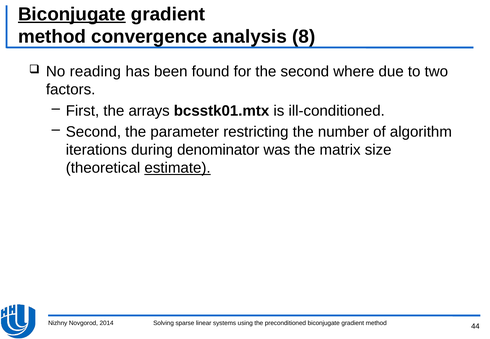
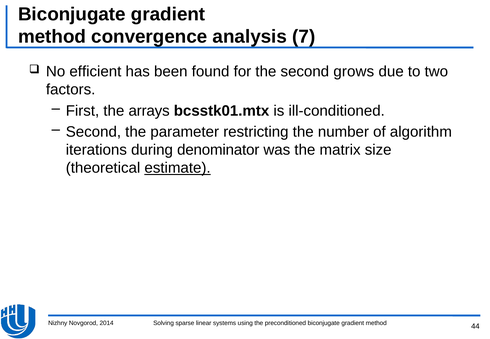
Biconjugate underline: present -> none (72, 14)
8: 8 -> 7 (304, 37)
reading: reading -> efficient (95, 72)
where: where -> grows (354, 72)
